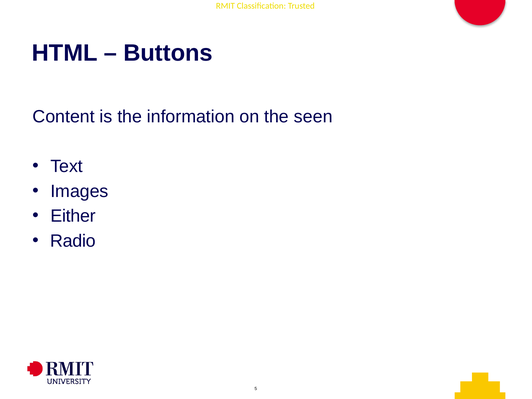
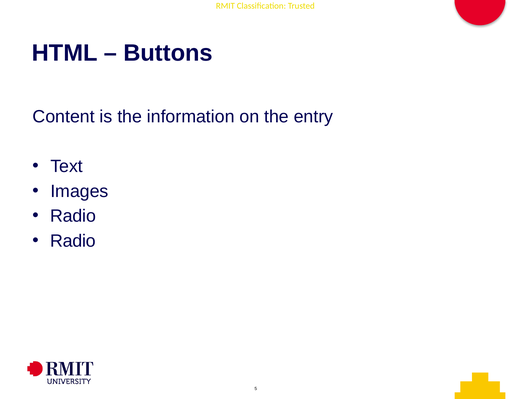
seen: seen -> entry (313, 117)
Either: Either -> Radio (73, 216)
